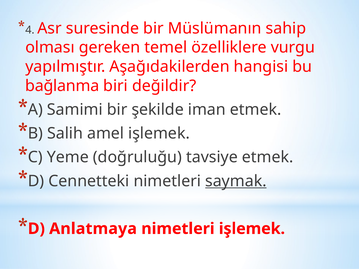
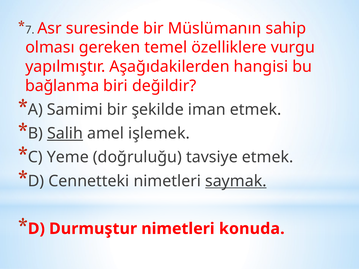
4: 4 -> 7 (30, 30)
Salih underline: none -> present (65, 134)
Anlatmaya: Anlatmaya -> Durmuştur (93, 229)
nimetleri işlemek: işlemek -> konuda (252, 229)
